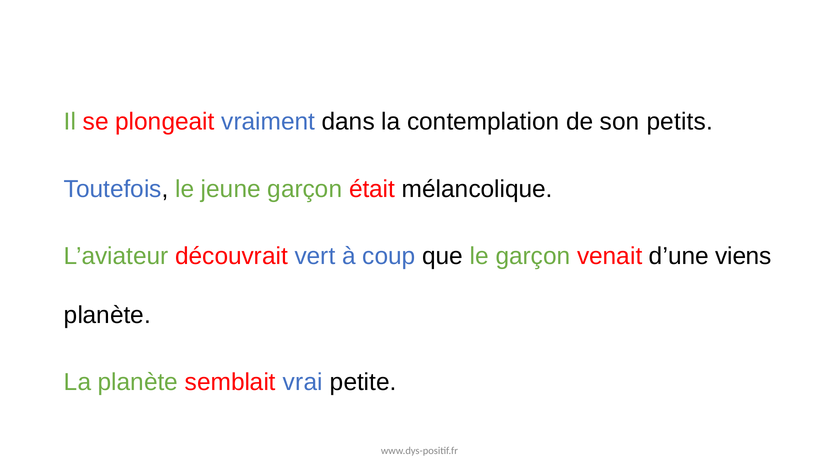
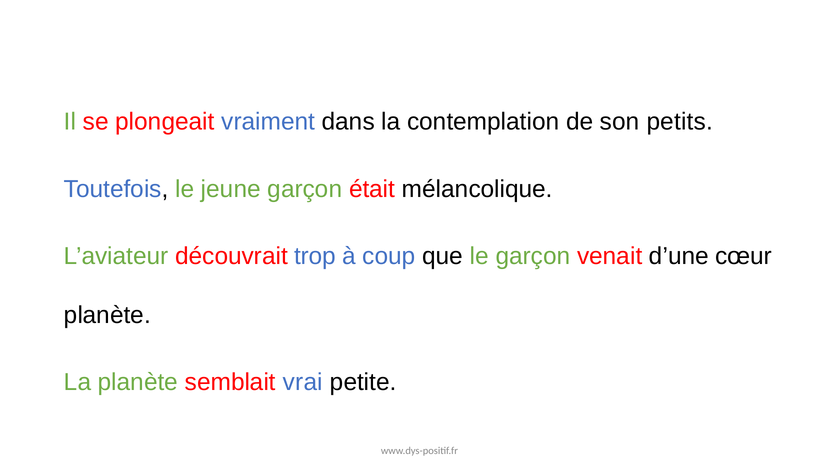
vert: vert -> trop (315, 256)
viens: viens -> cœur (743, 256)
